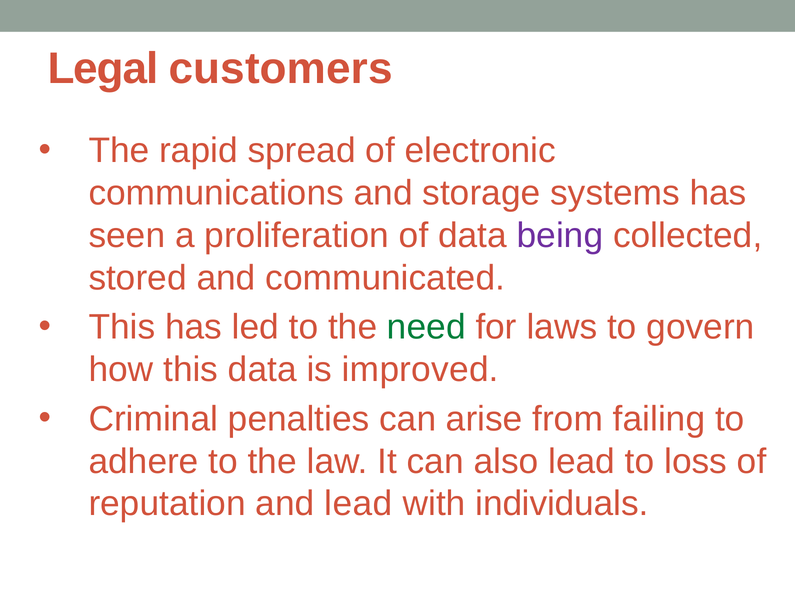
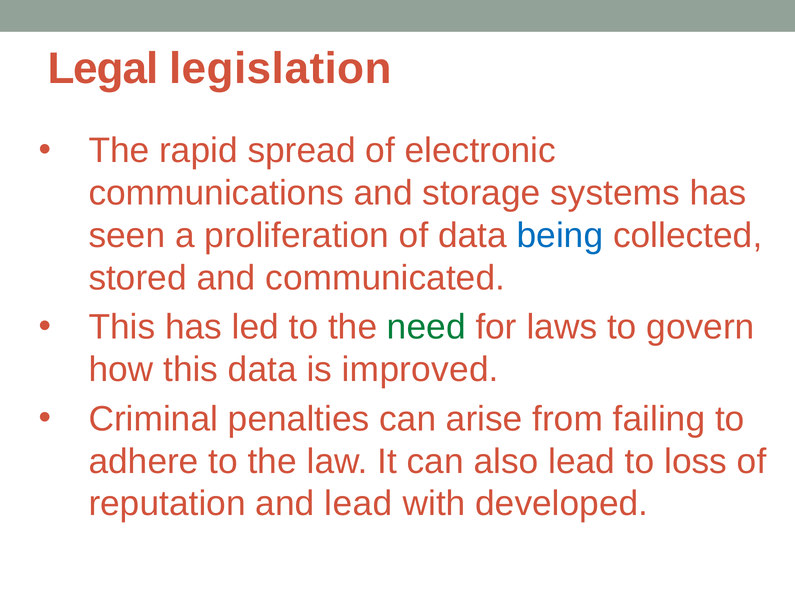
customers: customers -> legislation (281, 69)
being colour: purple -> blue (560, 235)
individuals: individuals -> developed (562, 503)
